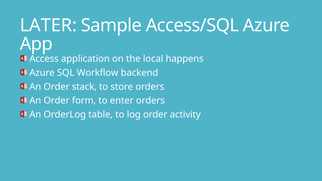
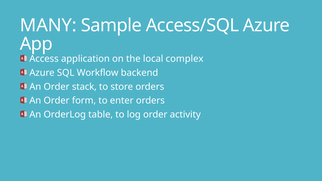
LATER: LATER -> MANY (48, 25)
happens: happens -> complex (185, 59)
